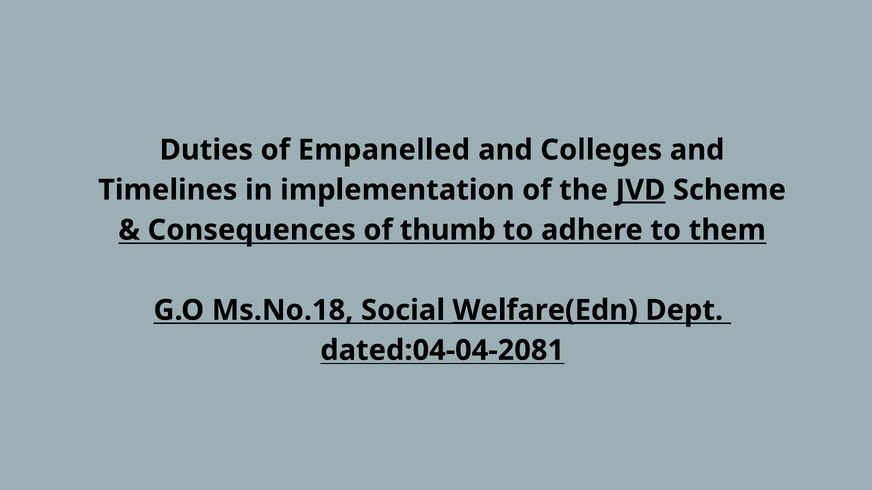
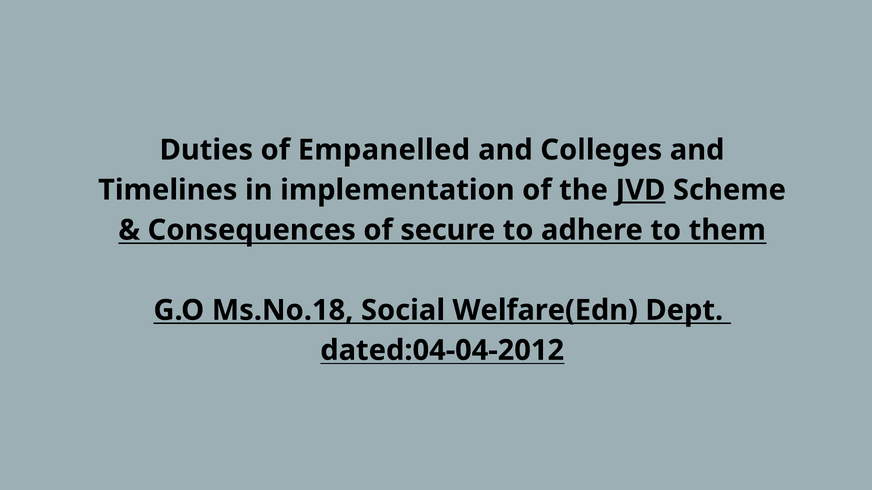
thumb: thumb -> secure (448, 230)
Welfare(Edn underline: present -> none (545, 311)
dated:04-04-2081: dated:04-04-2081 -> dated:04-04-2012 (442, 351)
